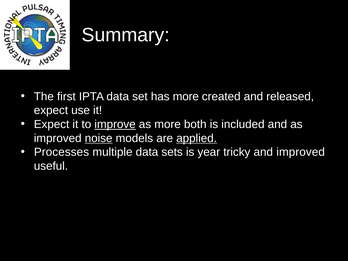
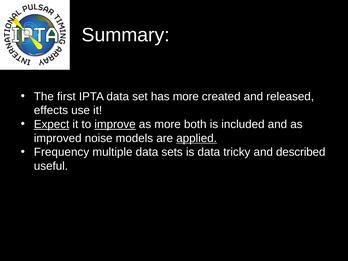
expect: expect -> effects (51, 110)
Expect underline: none -> present (52, 124)
noise underline: present -> none (99, 138)
Processes: Processes -> Frequency (62, 152)
is year: year -> data (209, 152)
and improved: improved -> described (301, 152)
